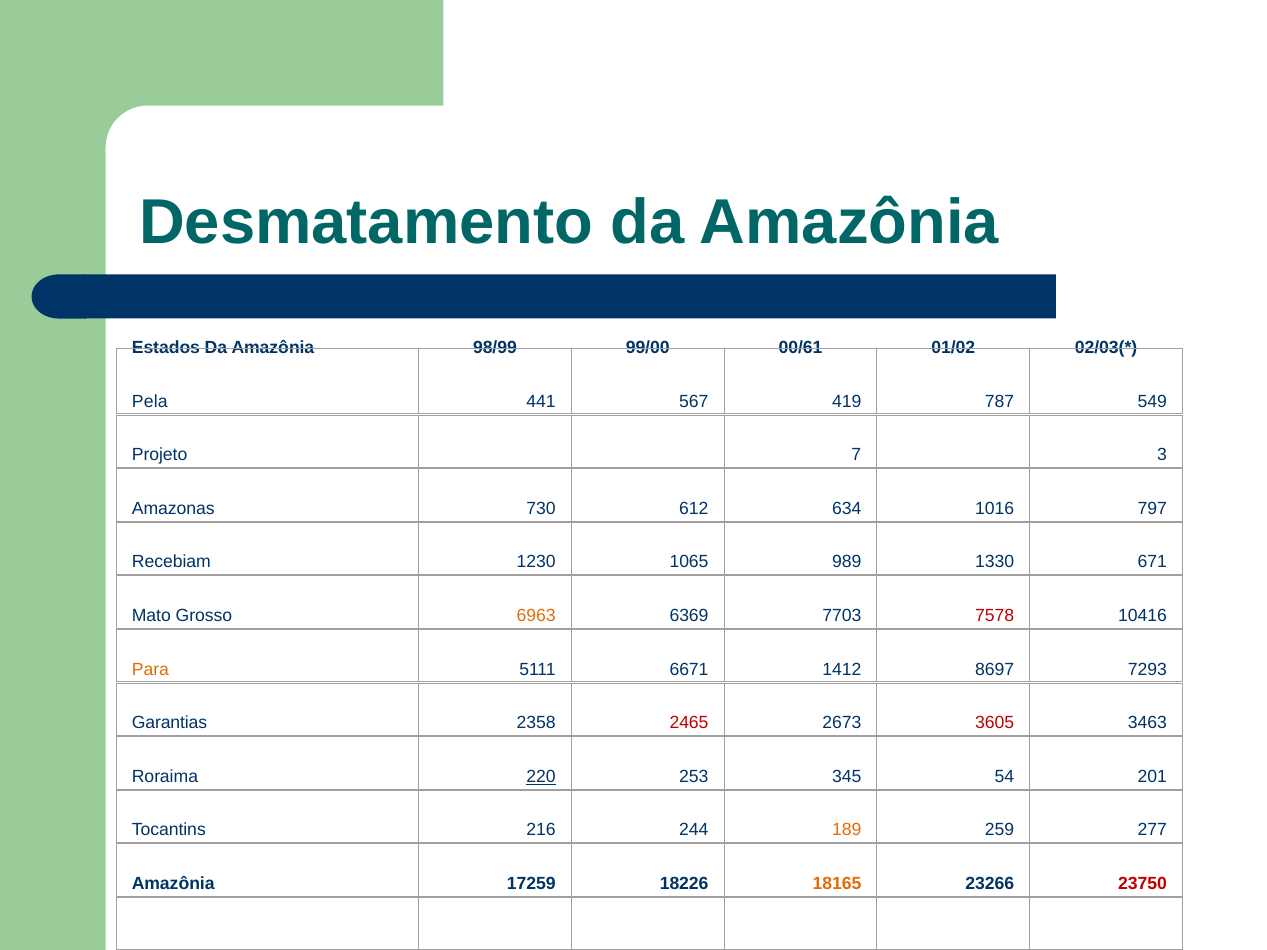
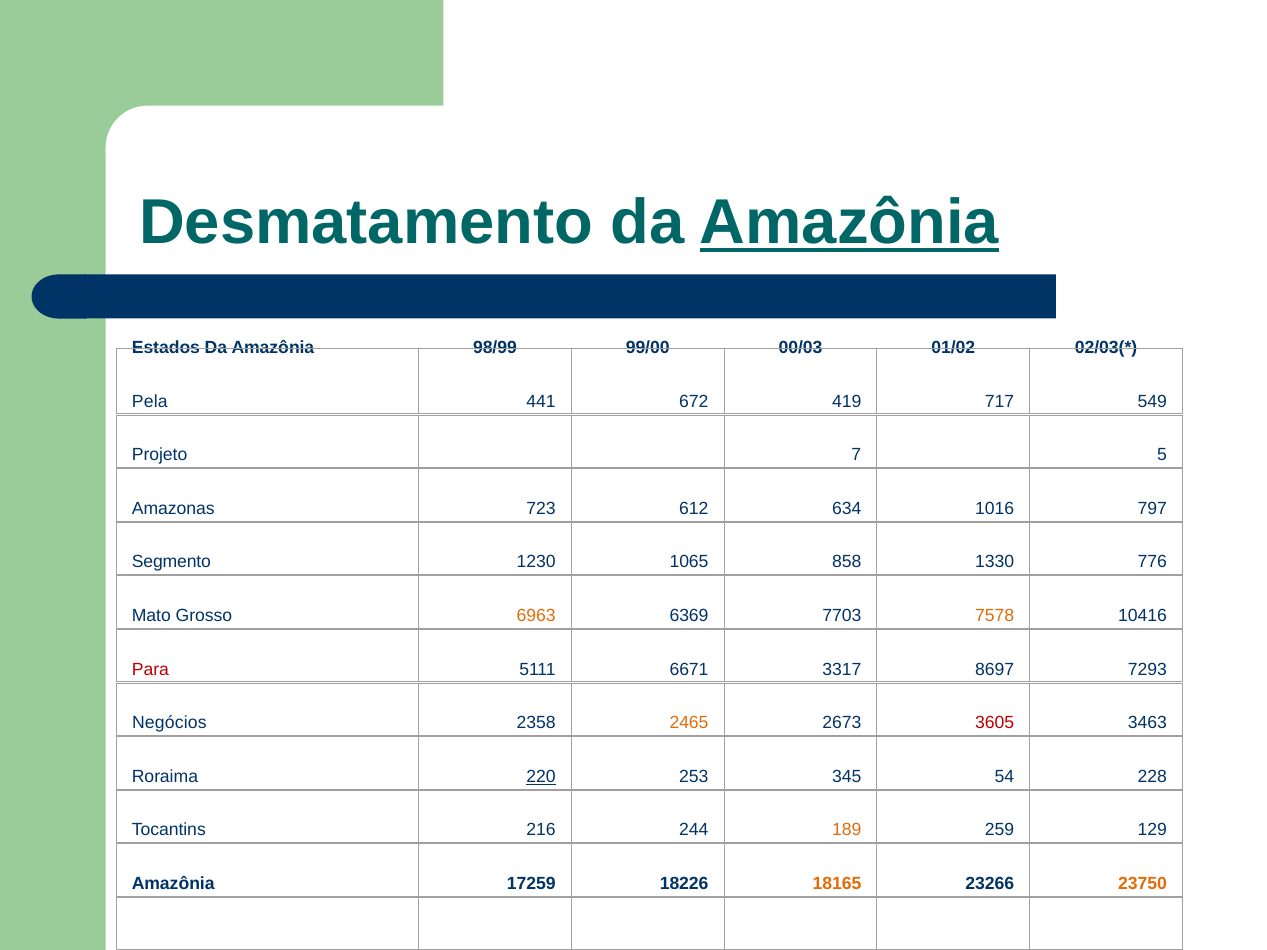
Amazônia underline: none -> present (849, 223)
00/61: 00/61 -> 00/03 (801, 348)
567: 567 -> 672 (694, 401)
787: 787 -> 717 (999, 401)
3: 3 -> 5 (1162, 455)
730: 730 -> 723 (541, 509)
Recebiam: Recebiam -> Segmento (171, 562)
989: 989 -> 858 (847, 562)
671: 671 -> 776 (1152, 562)
7578 colour: red -> orange (995, 616)
Para colour: orange -> red (150, 669)
1412: 1412 -> 3317 (842, 669)
Garantias: Garantias -> Negócios (169, 723)
2465 colour: red -> orange (689, 723)
201: 201 -> 228 (1152, 777)
277: 277 -> 129 (1152, 830)
23750 colour: red -> orange (1143, 884)
